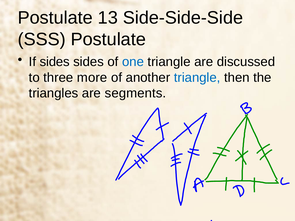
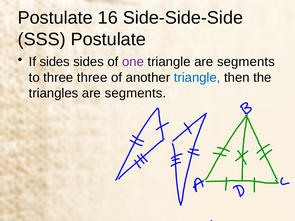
13: 13 -> 16 (108, 18)
one colour: blue -> purple (133, 62)
triangle are discussed: discussed -> segments (246, 62)
three more: more -> three (92, 78)
